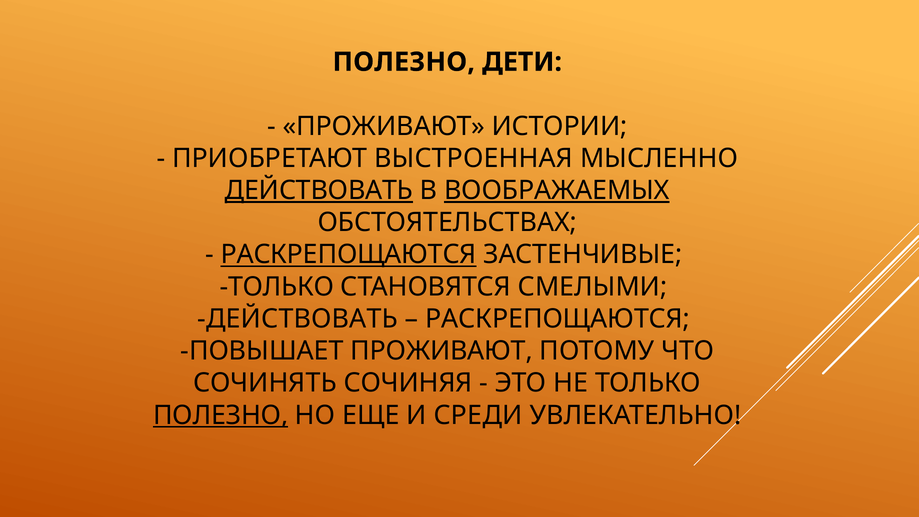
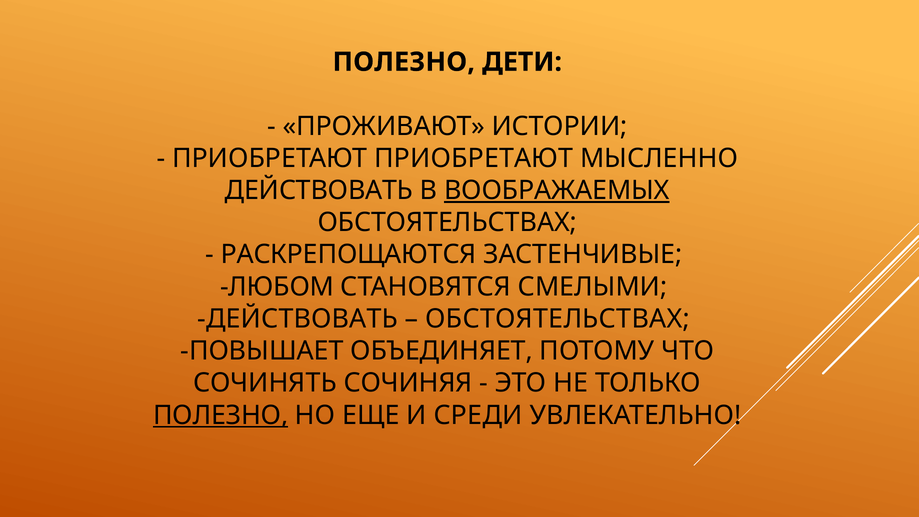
ПРИОБРЕТАЮТ ВЫСТРОЕННАЯ: ВЫСТРОЕННАЯ -> ПРИОБРЕТАЮТ (474, 158)
ДЕЙСТВОВАТЬ underline: present -> none (319, 190)
РАСКРЕПОЩАЮТСЯ underline: present -> none (349, 255)
ТОЛЬКО: ТОЛЬКО -> ЛЮБОМ (277, 287)
РАСКРЕПОЩАЮТСЯ: РАСКРЕПОЩАЮТСЯ -> ОБСТОЯТЕЛЬСТВАХ (558, 319)
ПОВЫШАЕТ ПРОЖИВАЮТ: ПРОЖИВАЮТ -> ОБЪЕДИНЯЕТ (442, 351)
